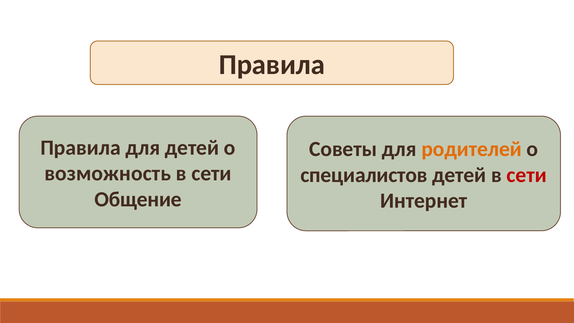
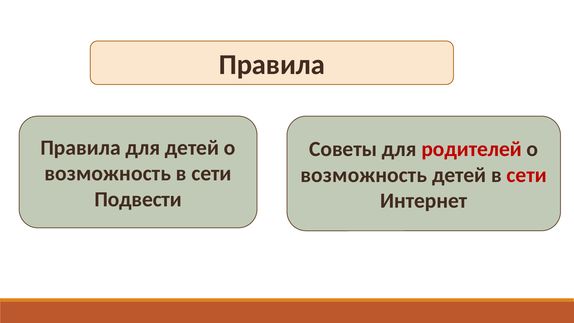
родителей colour: orange -> red (472, 149)
специалистов: специалистов -> возможность (364, 175)
Общение: Общение -> Подвести (138, 199)
